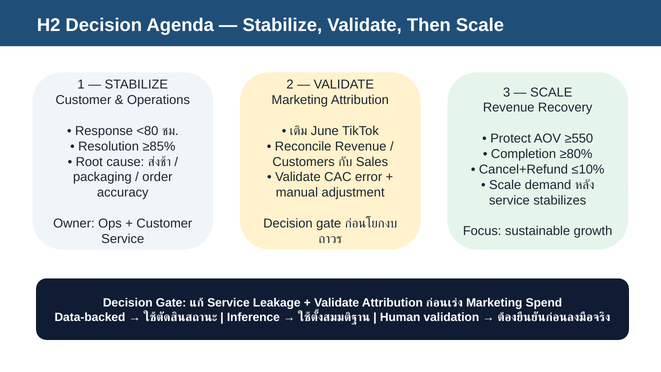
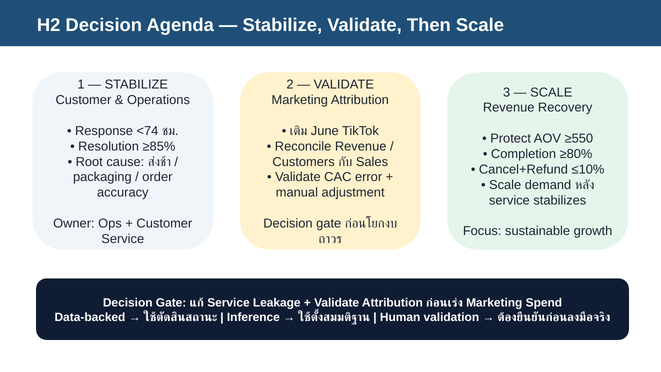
<80: <80 -> <74 (147, 131)
